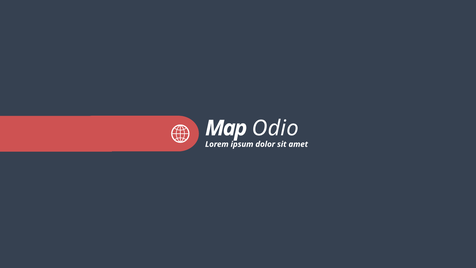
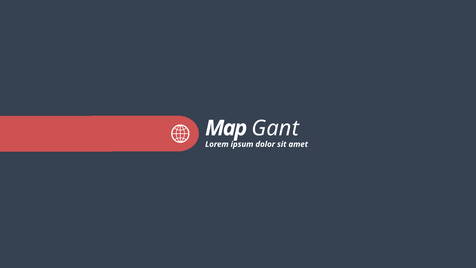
Odio: Odio -> Gant (275, 128)
